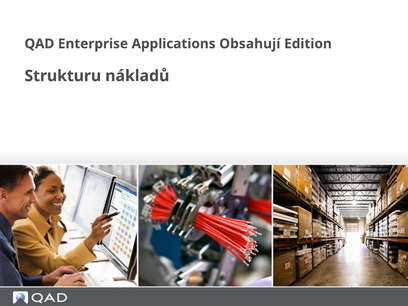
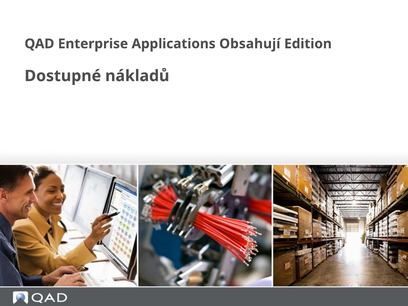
Strukturu: Strukturu -> Dostupné (63, 76)
